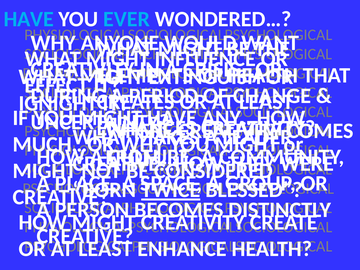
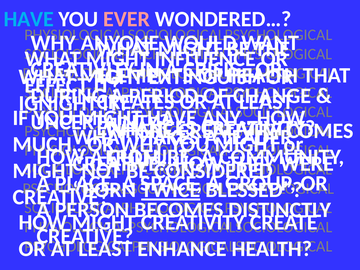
EVER colour: light blue -> pink (127, 19)
